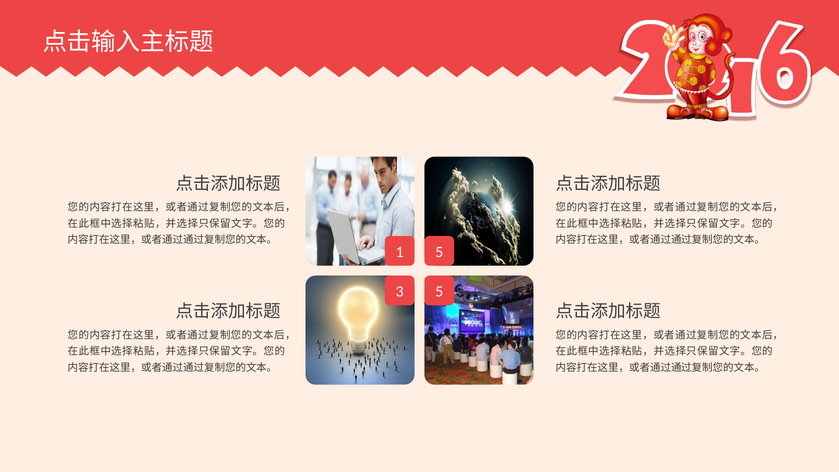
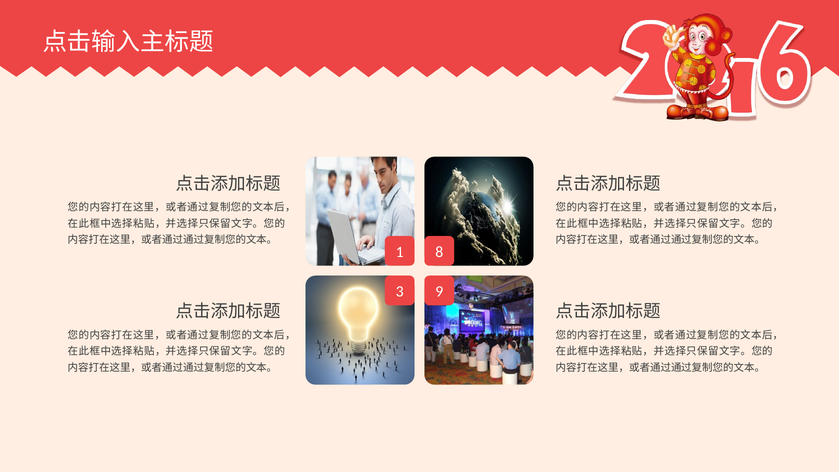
1 5: 5 -> 8 (439, 252)
3 5: 5 -> 9 (439, 292)
